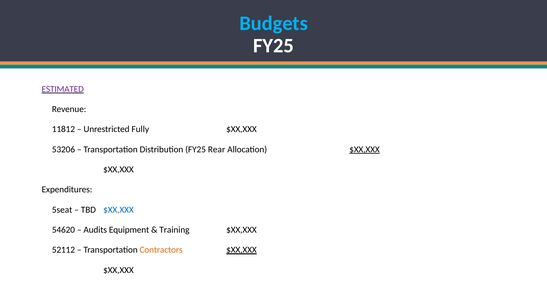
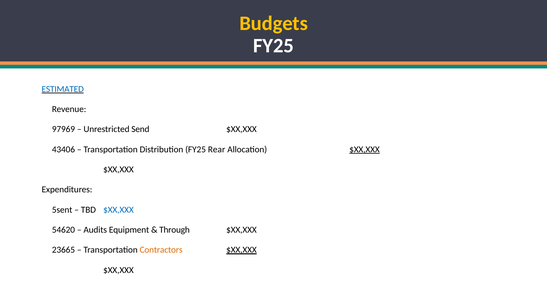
Budgets colour: light blue -> yellow (274, 23)
ESTIMATED colour: purple -> blue (63, 89)
11812: 11812 -> 97969 (63, 129)
Fully: Fully -> Send (140, 129)
53206: 53206 -> 43406 (63, 149)
5seat: 5seat -> 5sent (62, 210)
Training: Training -> Through (175, 230)
52112: 52112 -> 23665 (63, 250)
